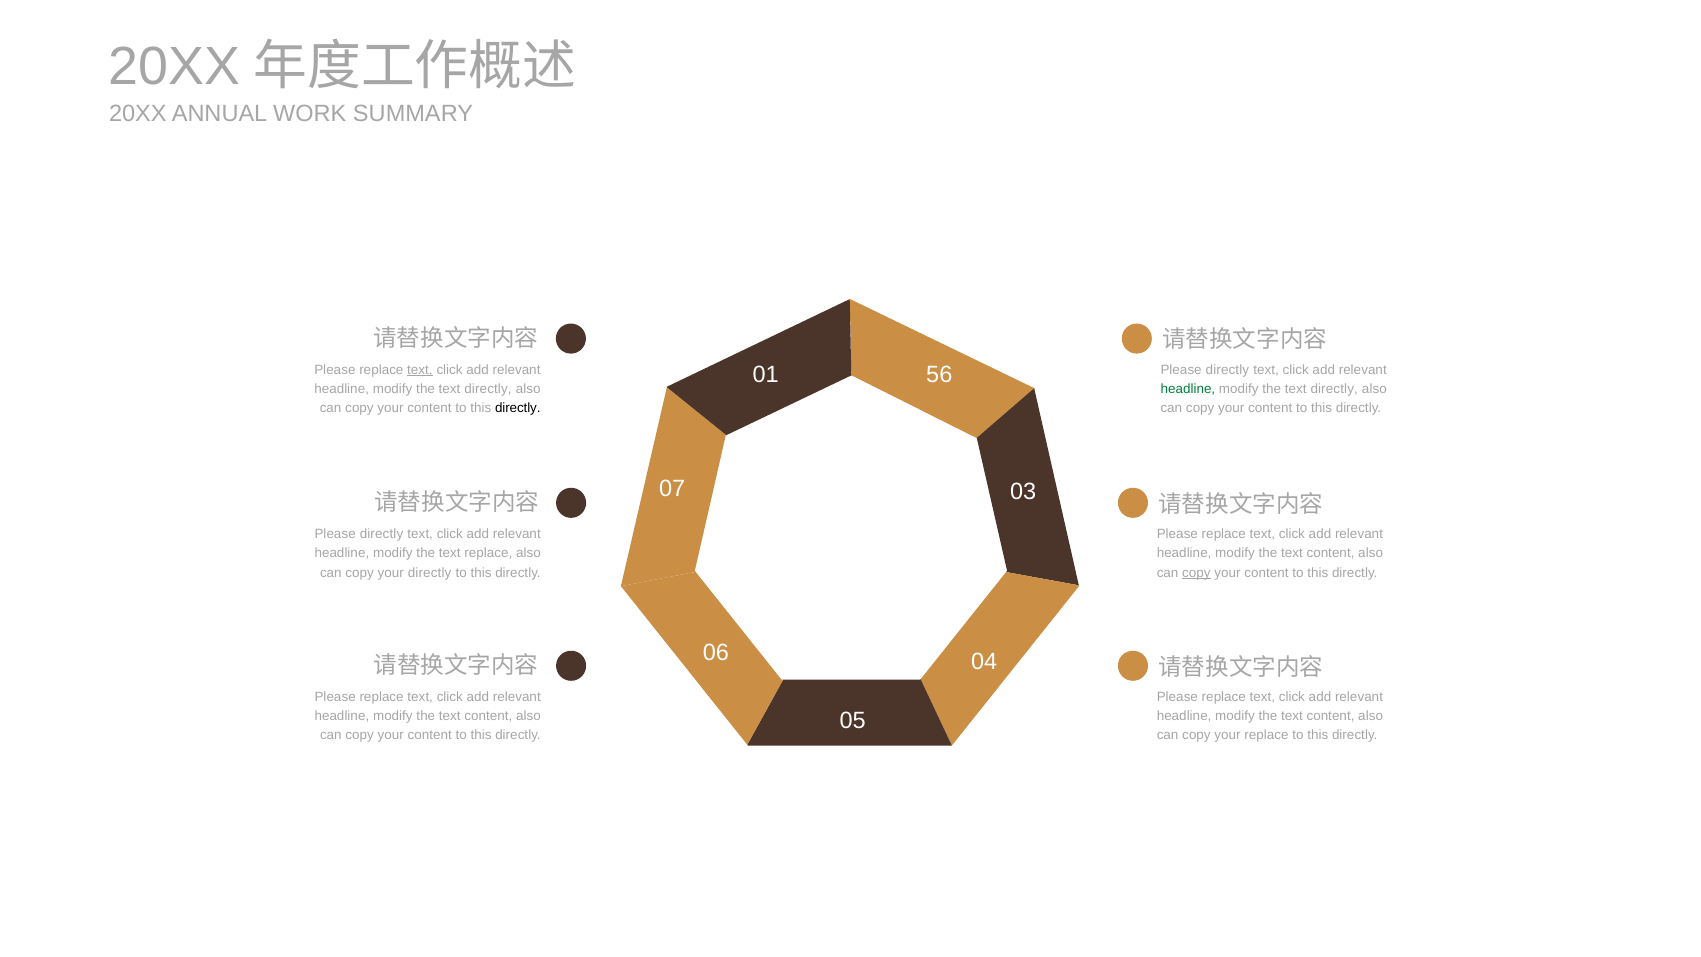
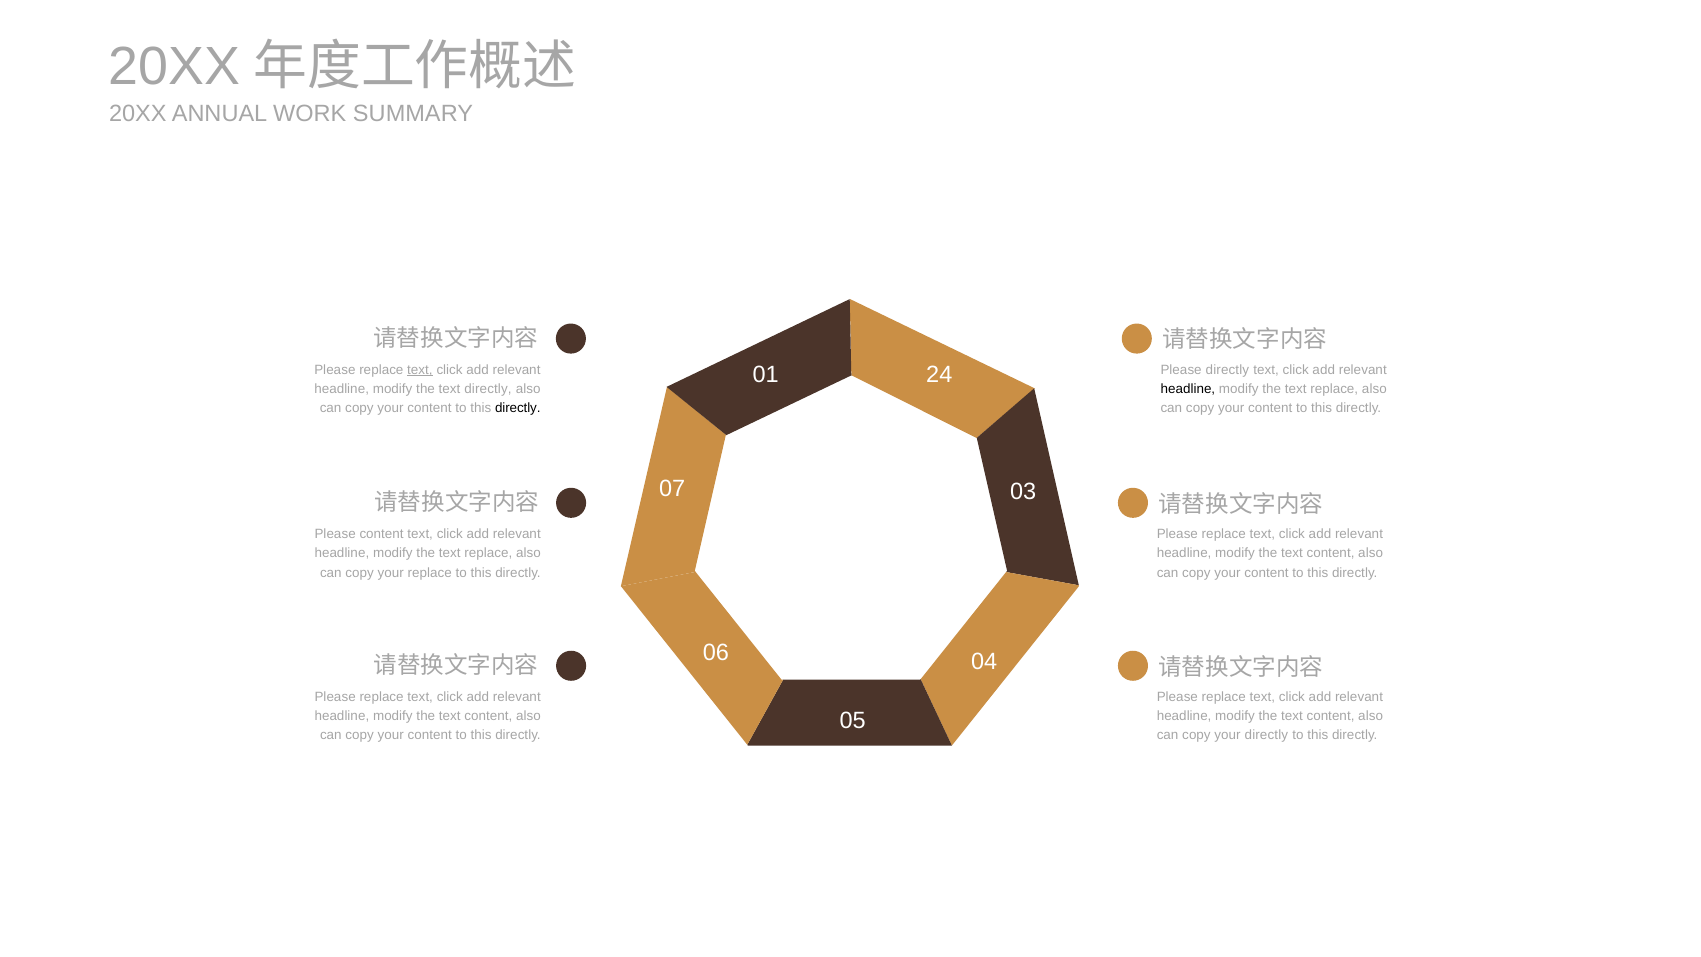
56: 56 -> 24 (939, 375)
headline colour: green -> black (1188, 389)
directly: directly -> replace (1334, 389)
directly: directly -> content (382, 534)
your directly: directly -> replace (430, 572)
copy underline: present -> none (1196, 572)
your replace: replace -> directly (1266, 735)
